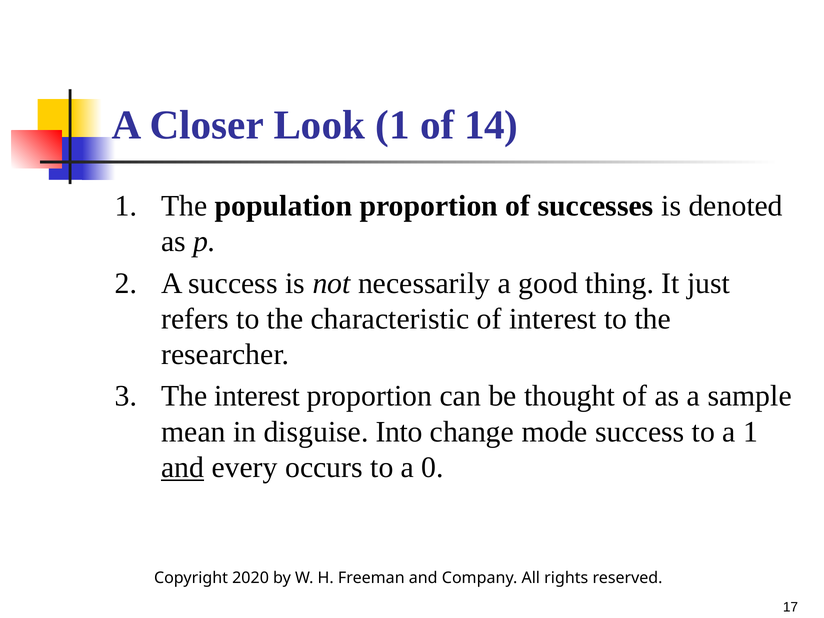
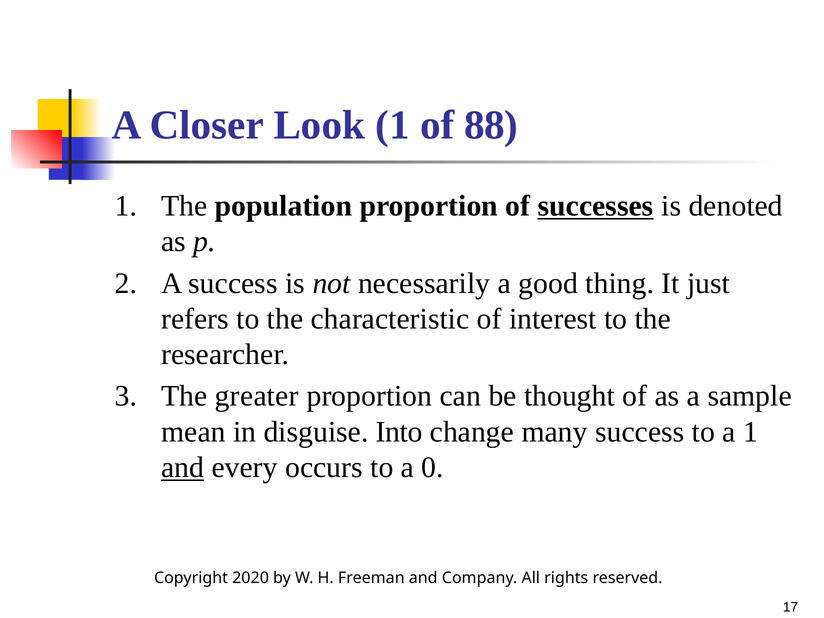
14: 14 -> 88 (491, 125)
successes underline: none -> present (596, 206)
The interest: interest -> greater (257, 396)
mode: mode -> many (555, 432)
